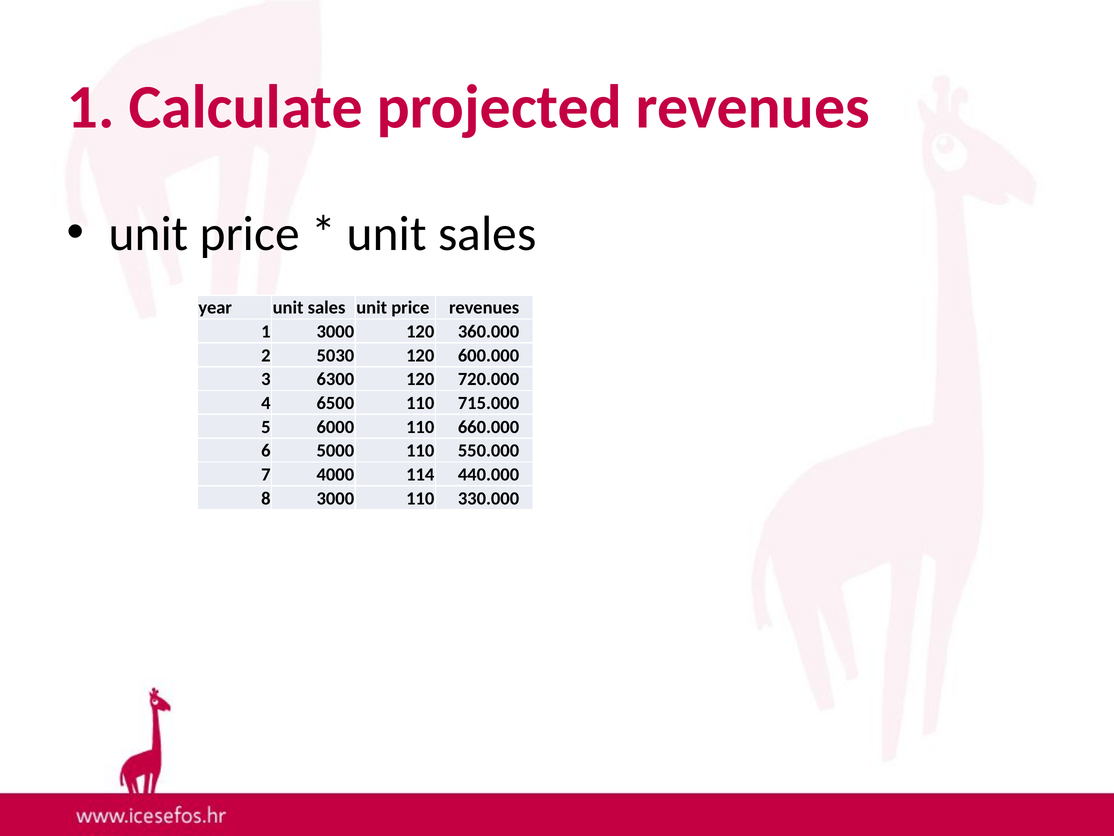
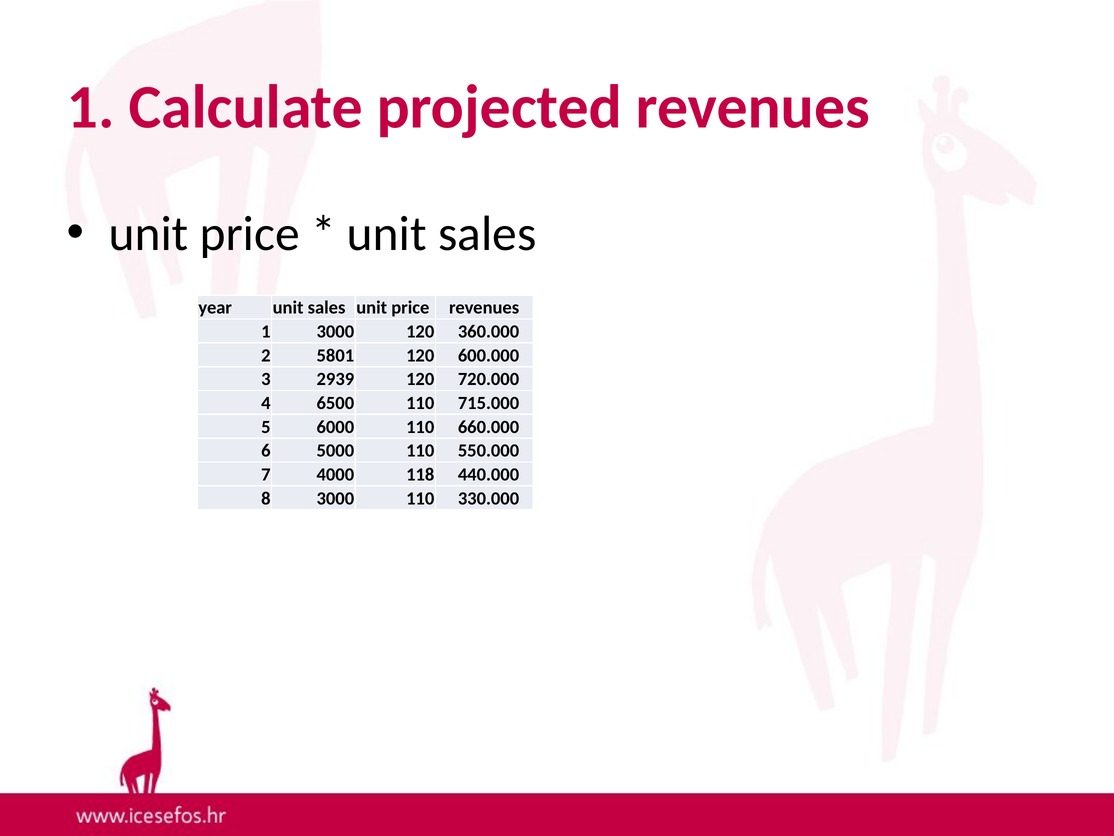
5030: 5030 -> 5801 (335, 355)
6300: 6300 -> 2939 (335, 379)
114: 114 -> 118 (420, 474)
